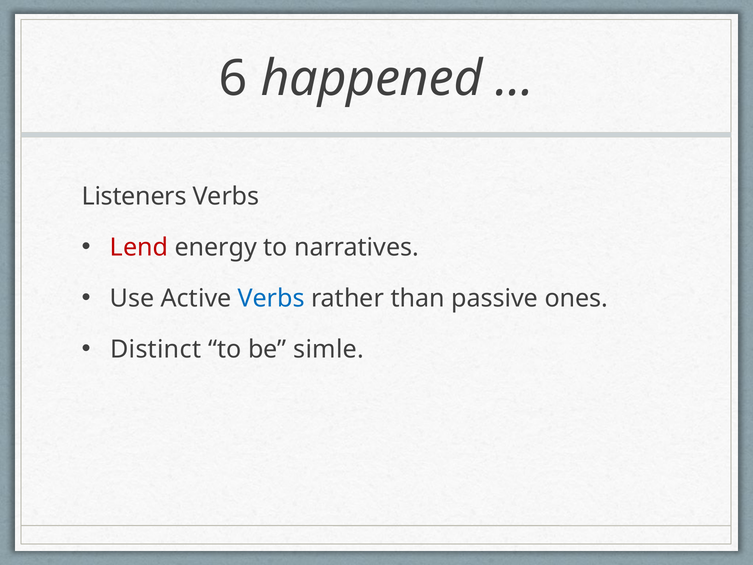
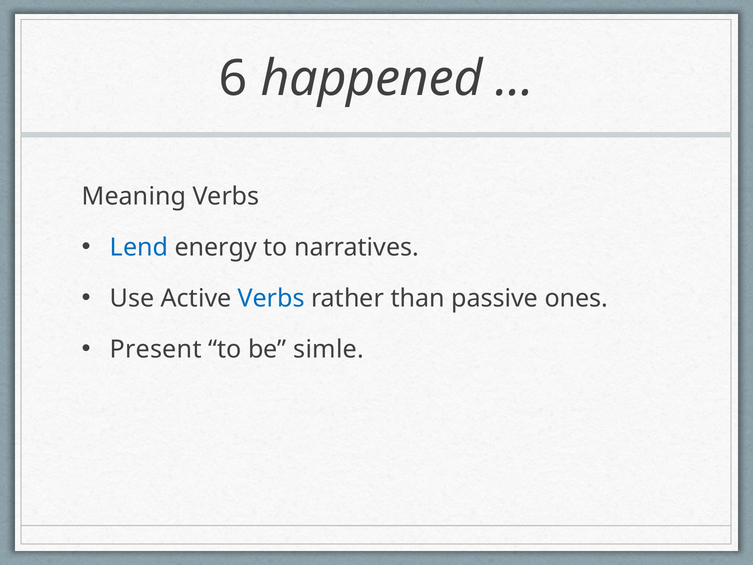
Listeners: Listeners -> Meaning (134, 196)
Lend colour: red -> blue (139, 247)
Distinct: Distinct -> Present (156, 349)
